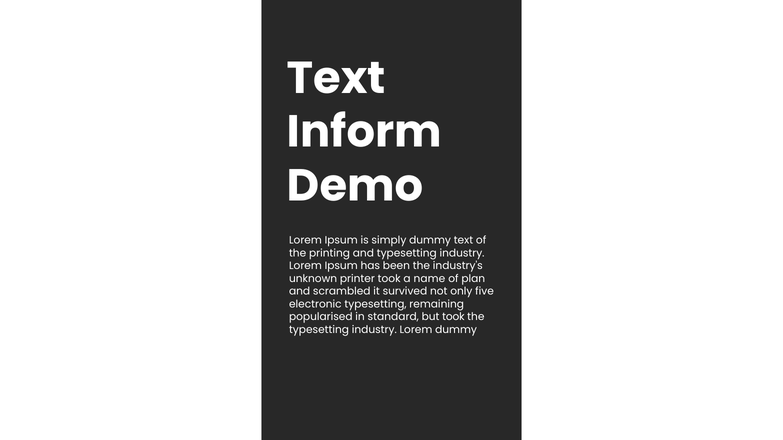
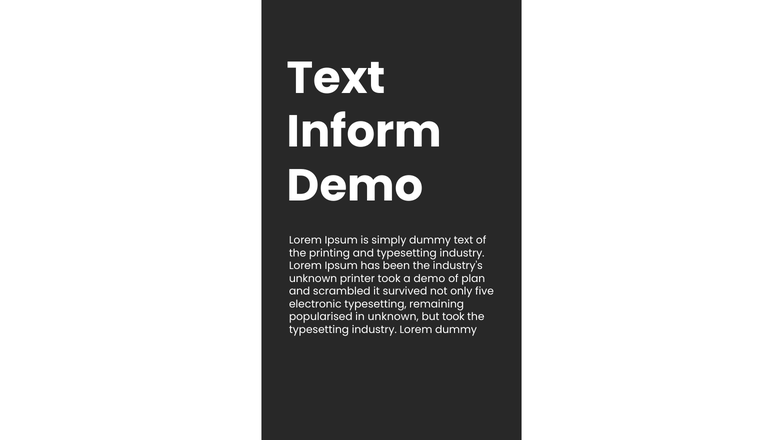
a name: name -> demo (429, 279)
in standard: standard -> unknown (393, 317)
